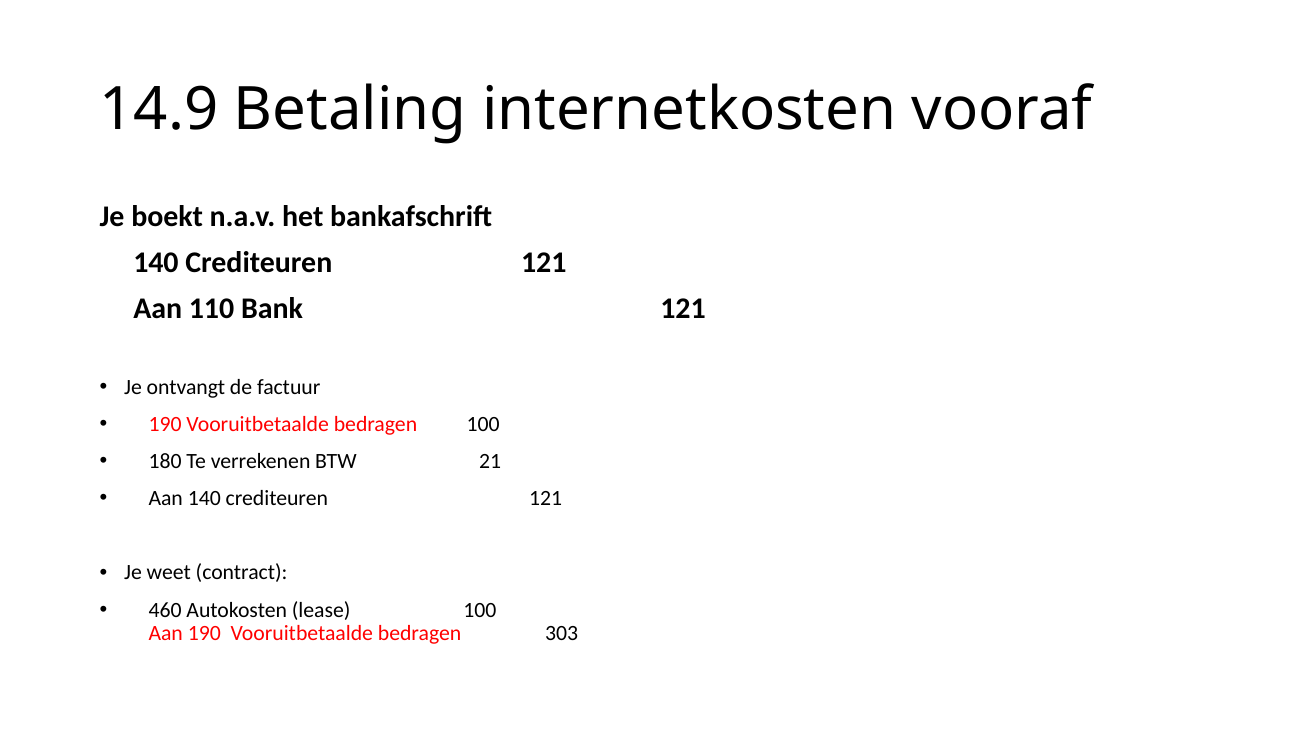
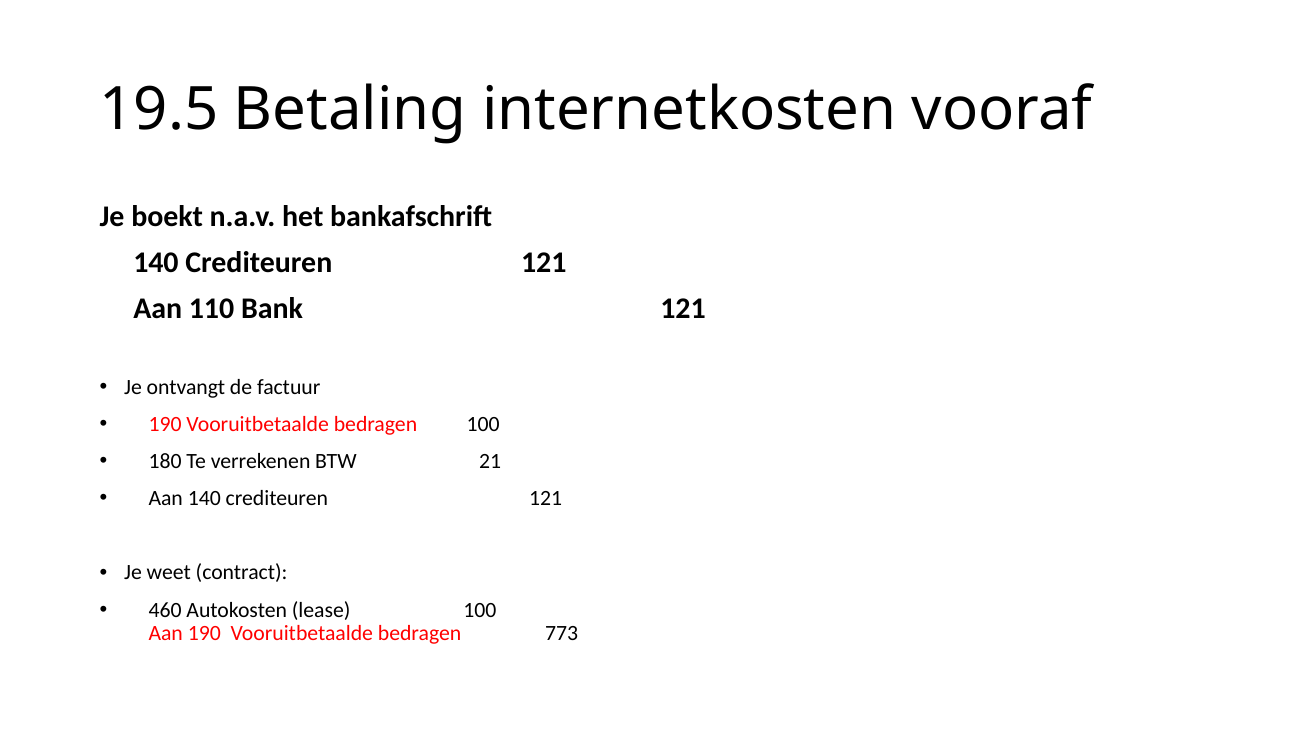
14.9: 14.9 -> 19.5 (159, 110)
303: 303 -> 773 (562, 633)
